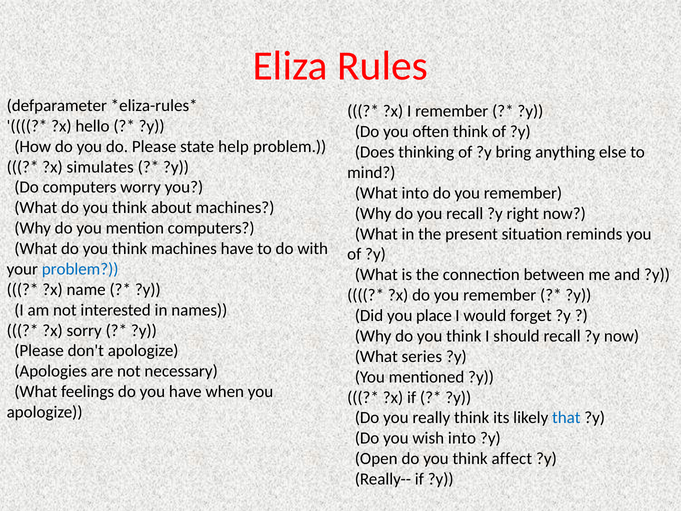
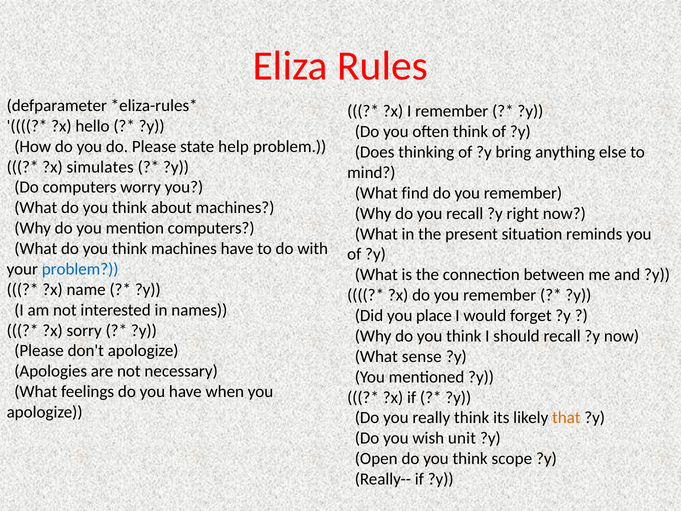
What into: into -> find (415, 193)
series: series -> sense (422, 356)
that colour: blue -> orange (566, 418)
wish into: into -> unit (462, 438)
affect: affect -> scope (512, 459)
